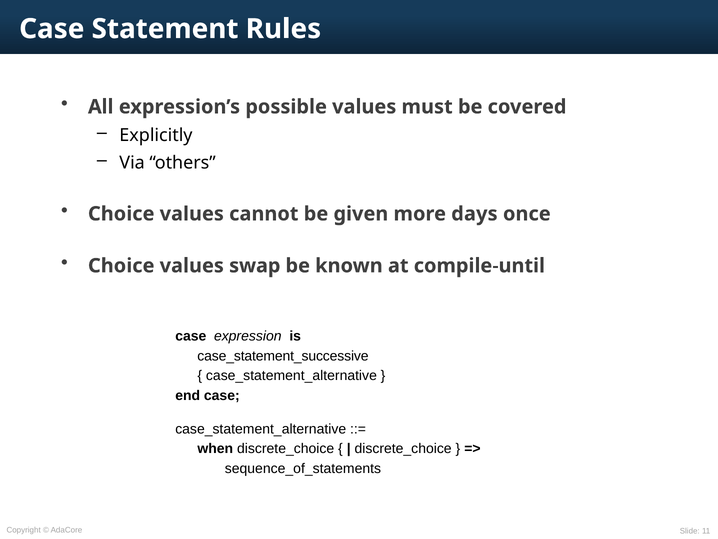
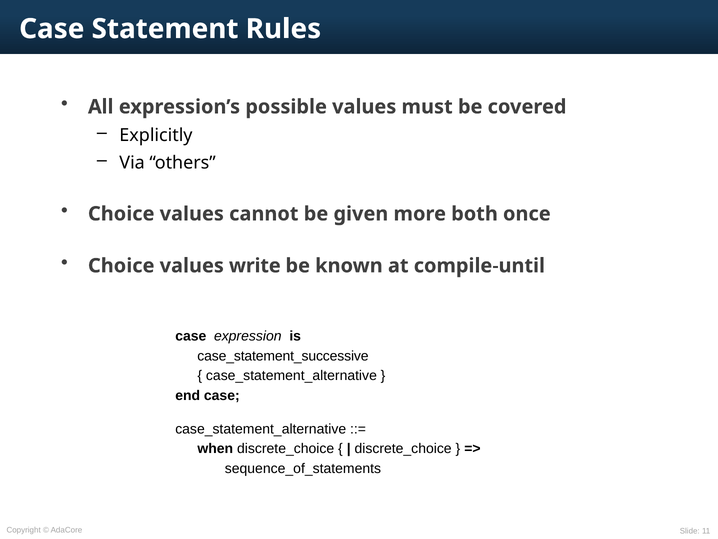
days: days -> both (475, 214)
swap: swap -> write (255, 266)
